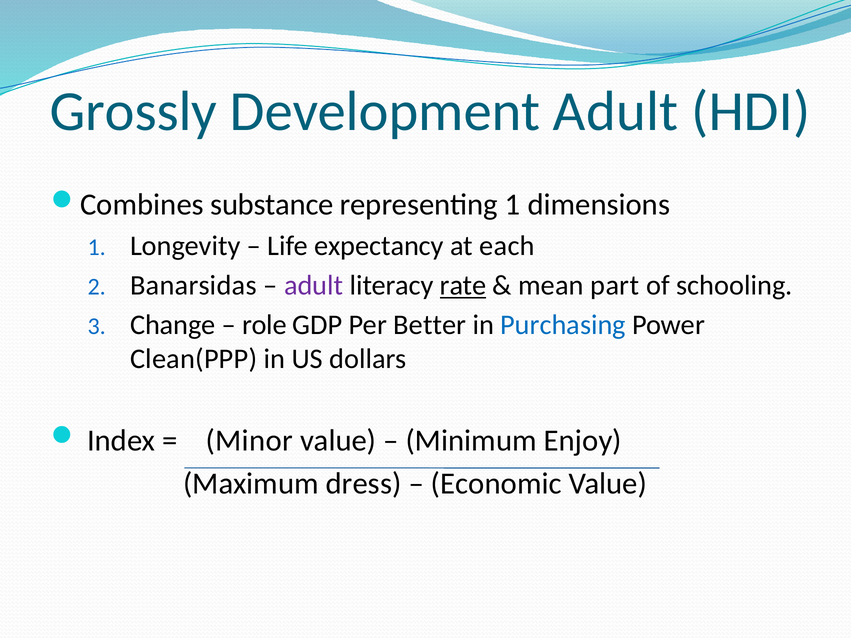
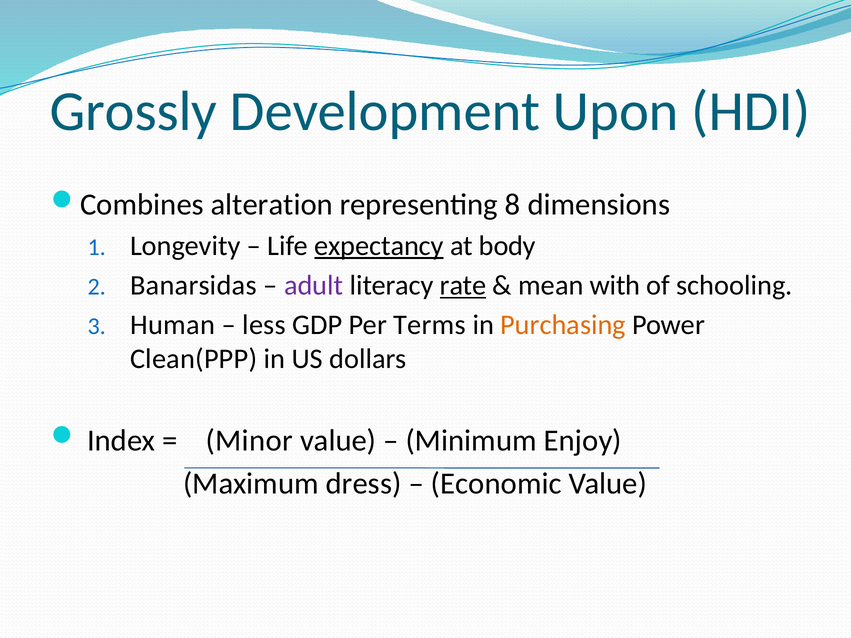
Development Adult: Adult -> Upon (616, 112)
substance: substance -> alteration (272, 205)
representing 1: 1 -> 8 (513, 205)
expectancy underline: none -> present (379, 246)
each: each -> body (507, 246)
part: part -> with (615, 286)
Change: Change -> Human (173, 325)
role: role -> less (264, 325)
Better: Better -> Terms (430, 325)
Purchasing colour: blue -> orange (563, 325)
